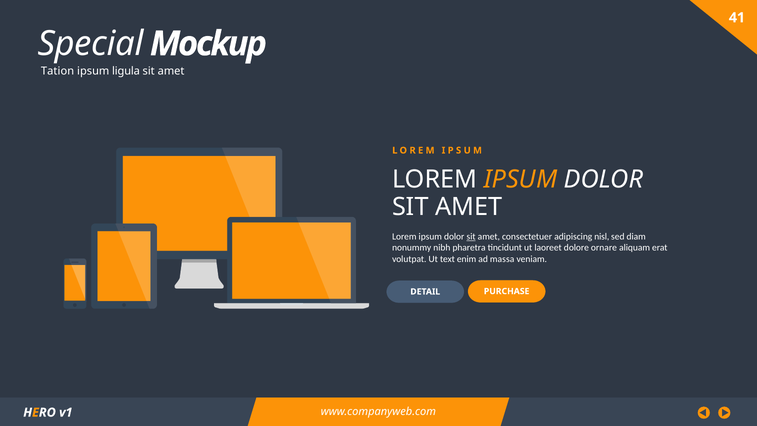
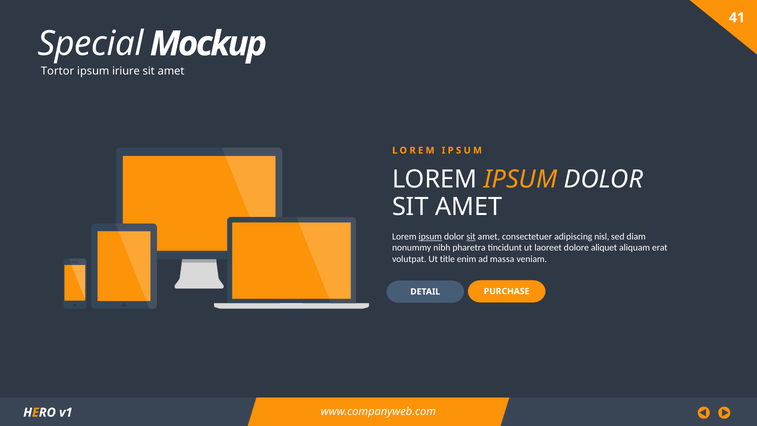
Tation: Tation -> Tortor (58, 71)
ligula: ligula -> iriure (126, 71)
ipsum underline: none -> present (430, 236)
ornare: ornare -> aliquet (604, 248)
text: text -> title (447, 259)
